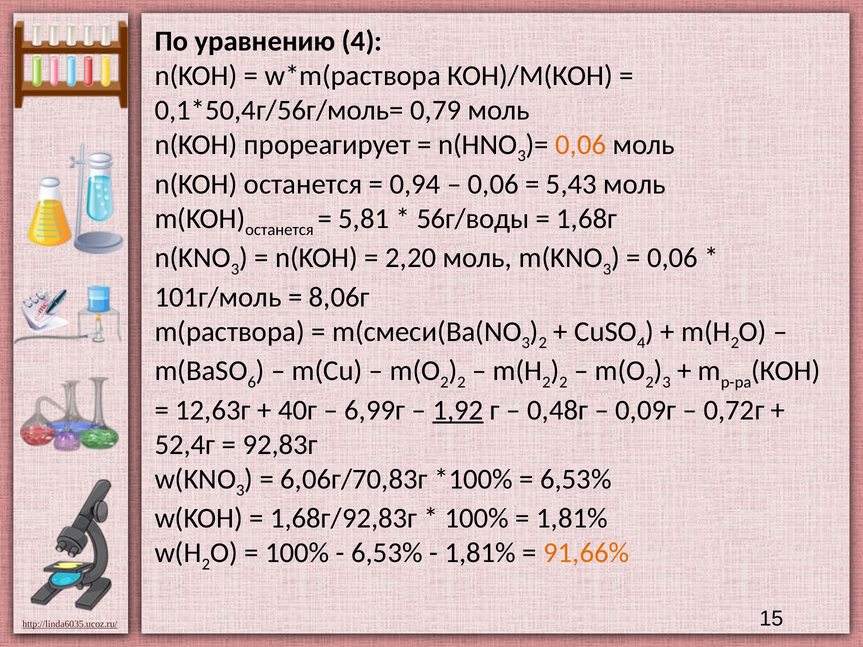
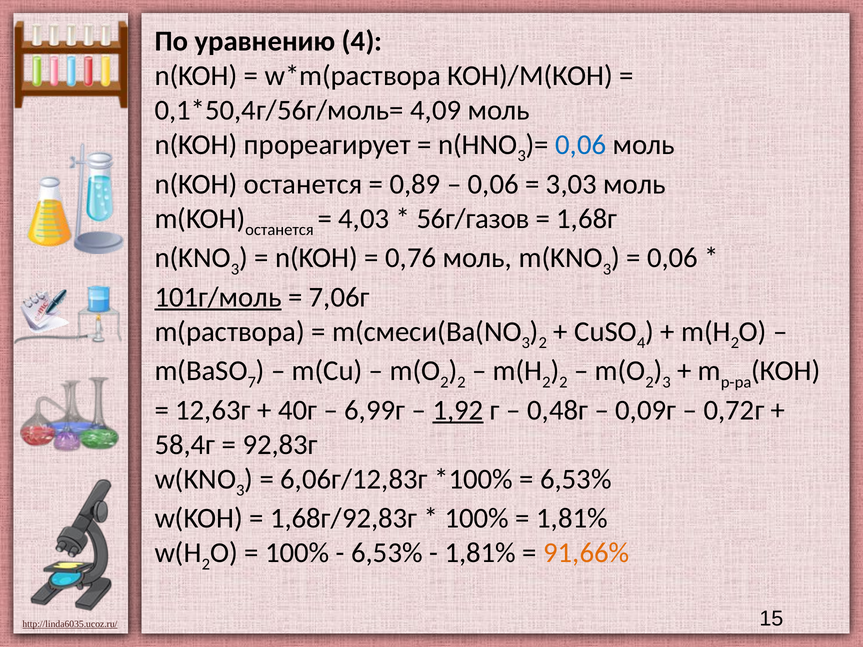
0,79: 0,79 -> 4,09 (436, 110)
0,06 colour: orange -> blue (581, 145)
0,94: 0,94 -> 0,89 (415, 184)
5,43: 5,43 -> 3,03 (571, 184)
5,81: 5,81 -> 4,03 (364, 219)
56г/воды: 56г/воды -> 56г/газов (473, 219)
2,20: 2,20 -> 0,76 (411, 258)
101г/моль underline: none -> present (218, 297)
8,06г: 8,06г -> 7,06г (339, 297)
6: 6 -> 7 (252, 382)
52,4г: 52,4г -> 58,4г (185, 445)
6,06г/70,83г: 6,06г/70,83г -> 6,06г/12,83г (354, 479)
